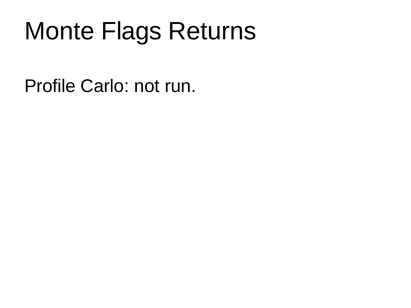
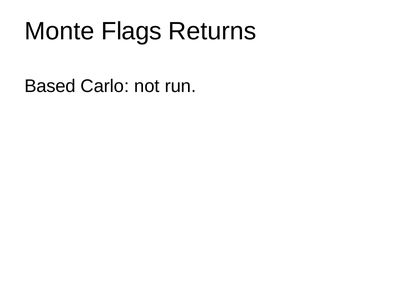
Profile: Profile -> Based (50, 86)
